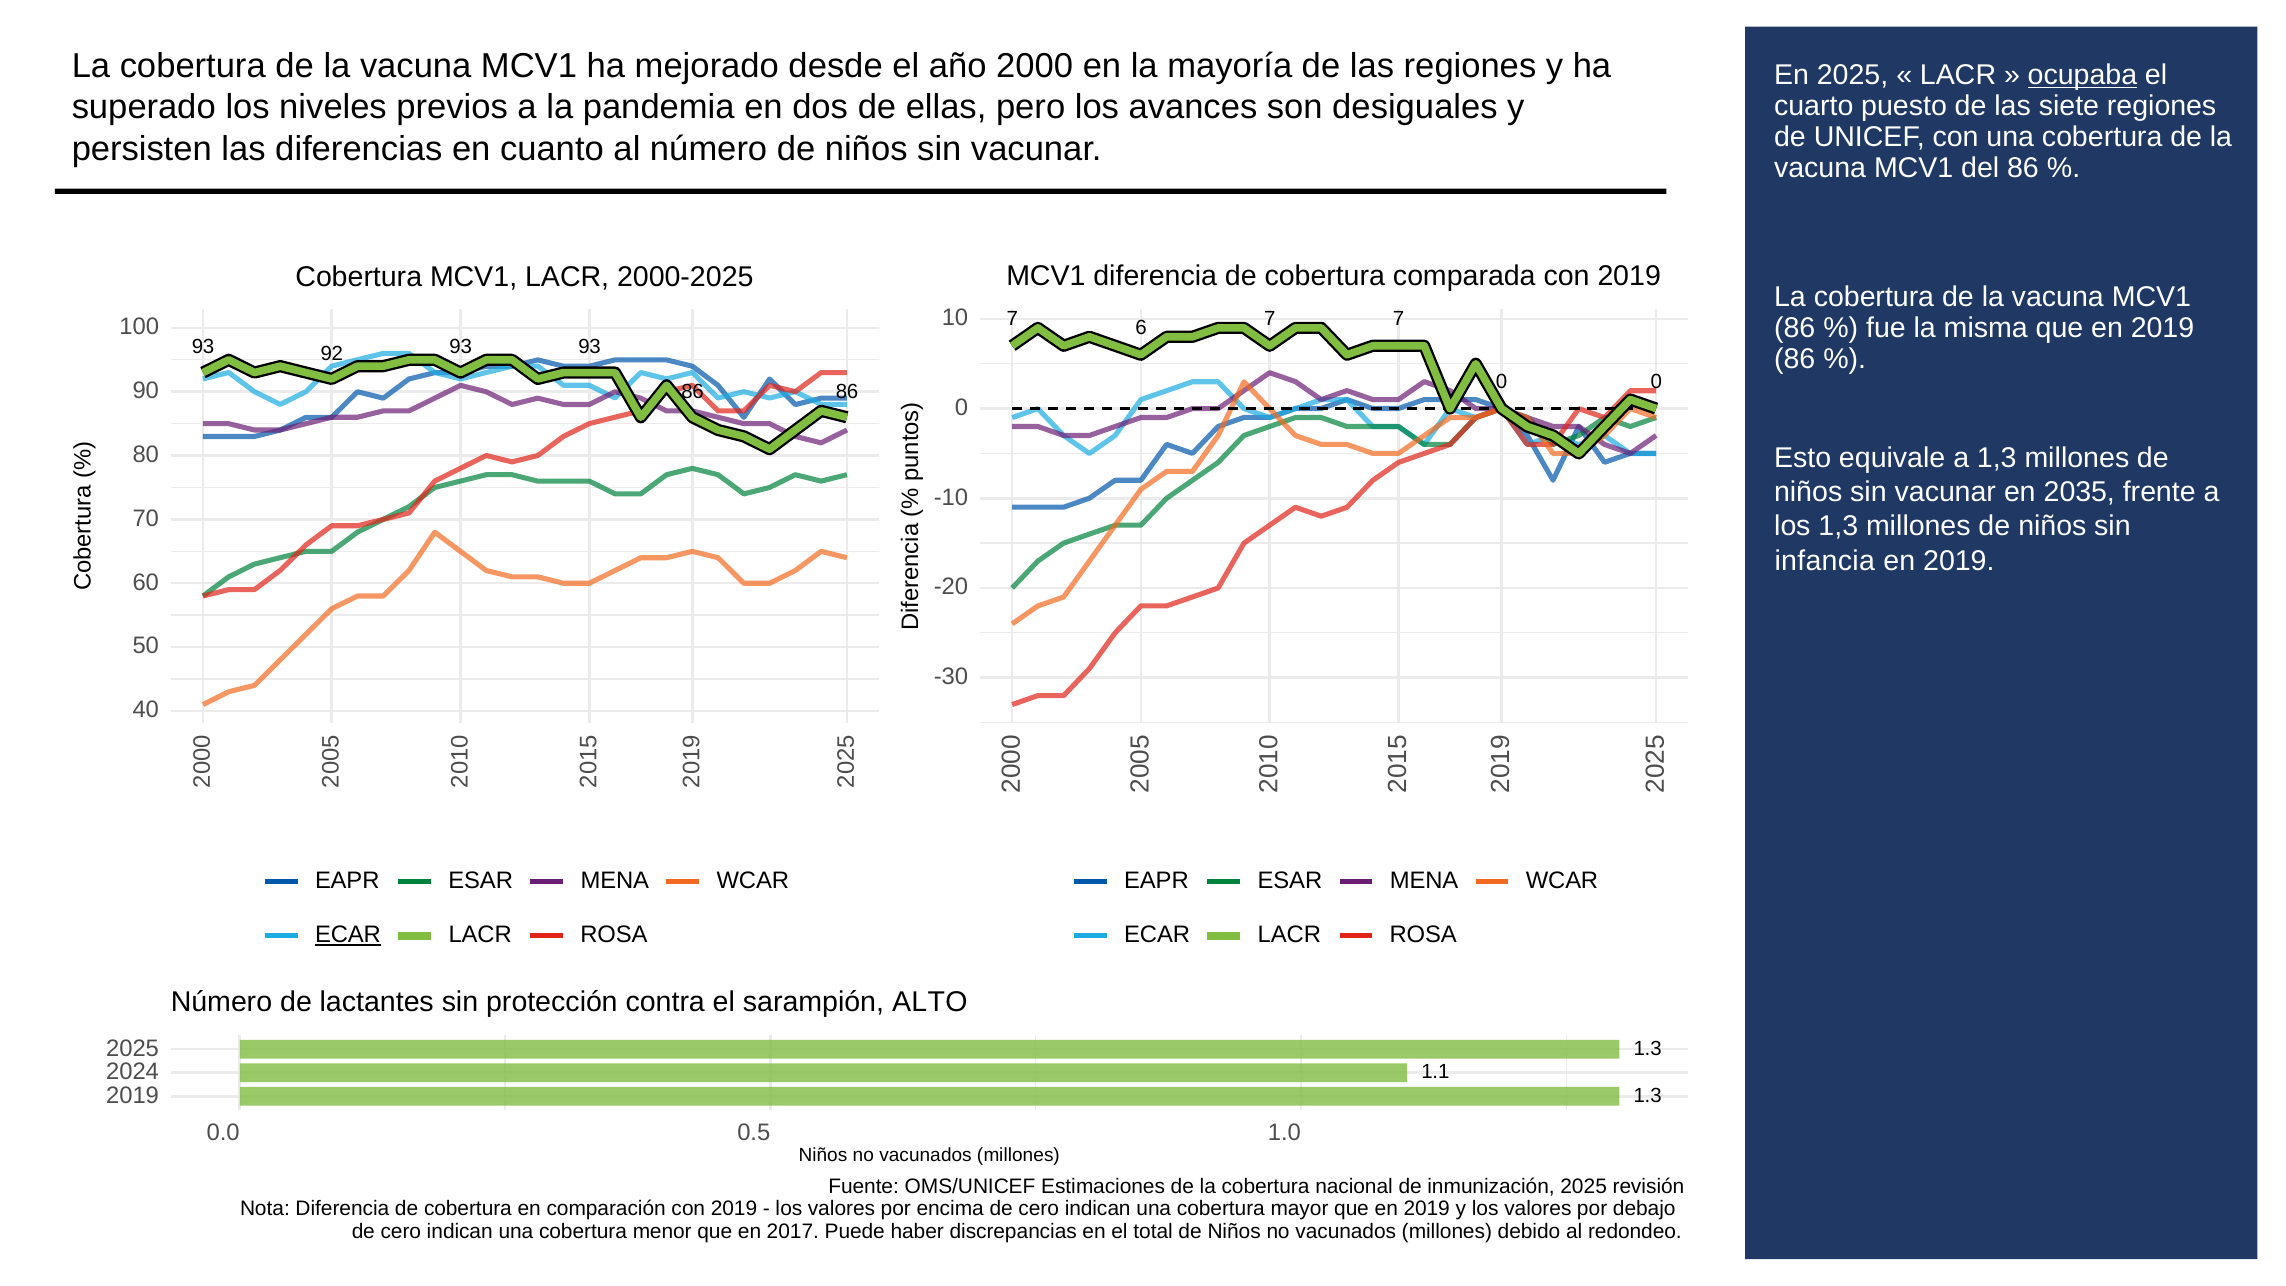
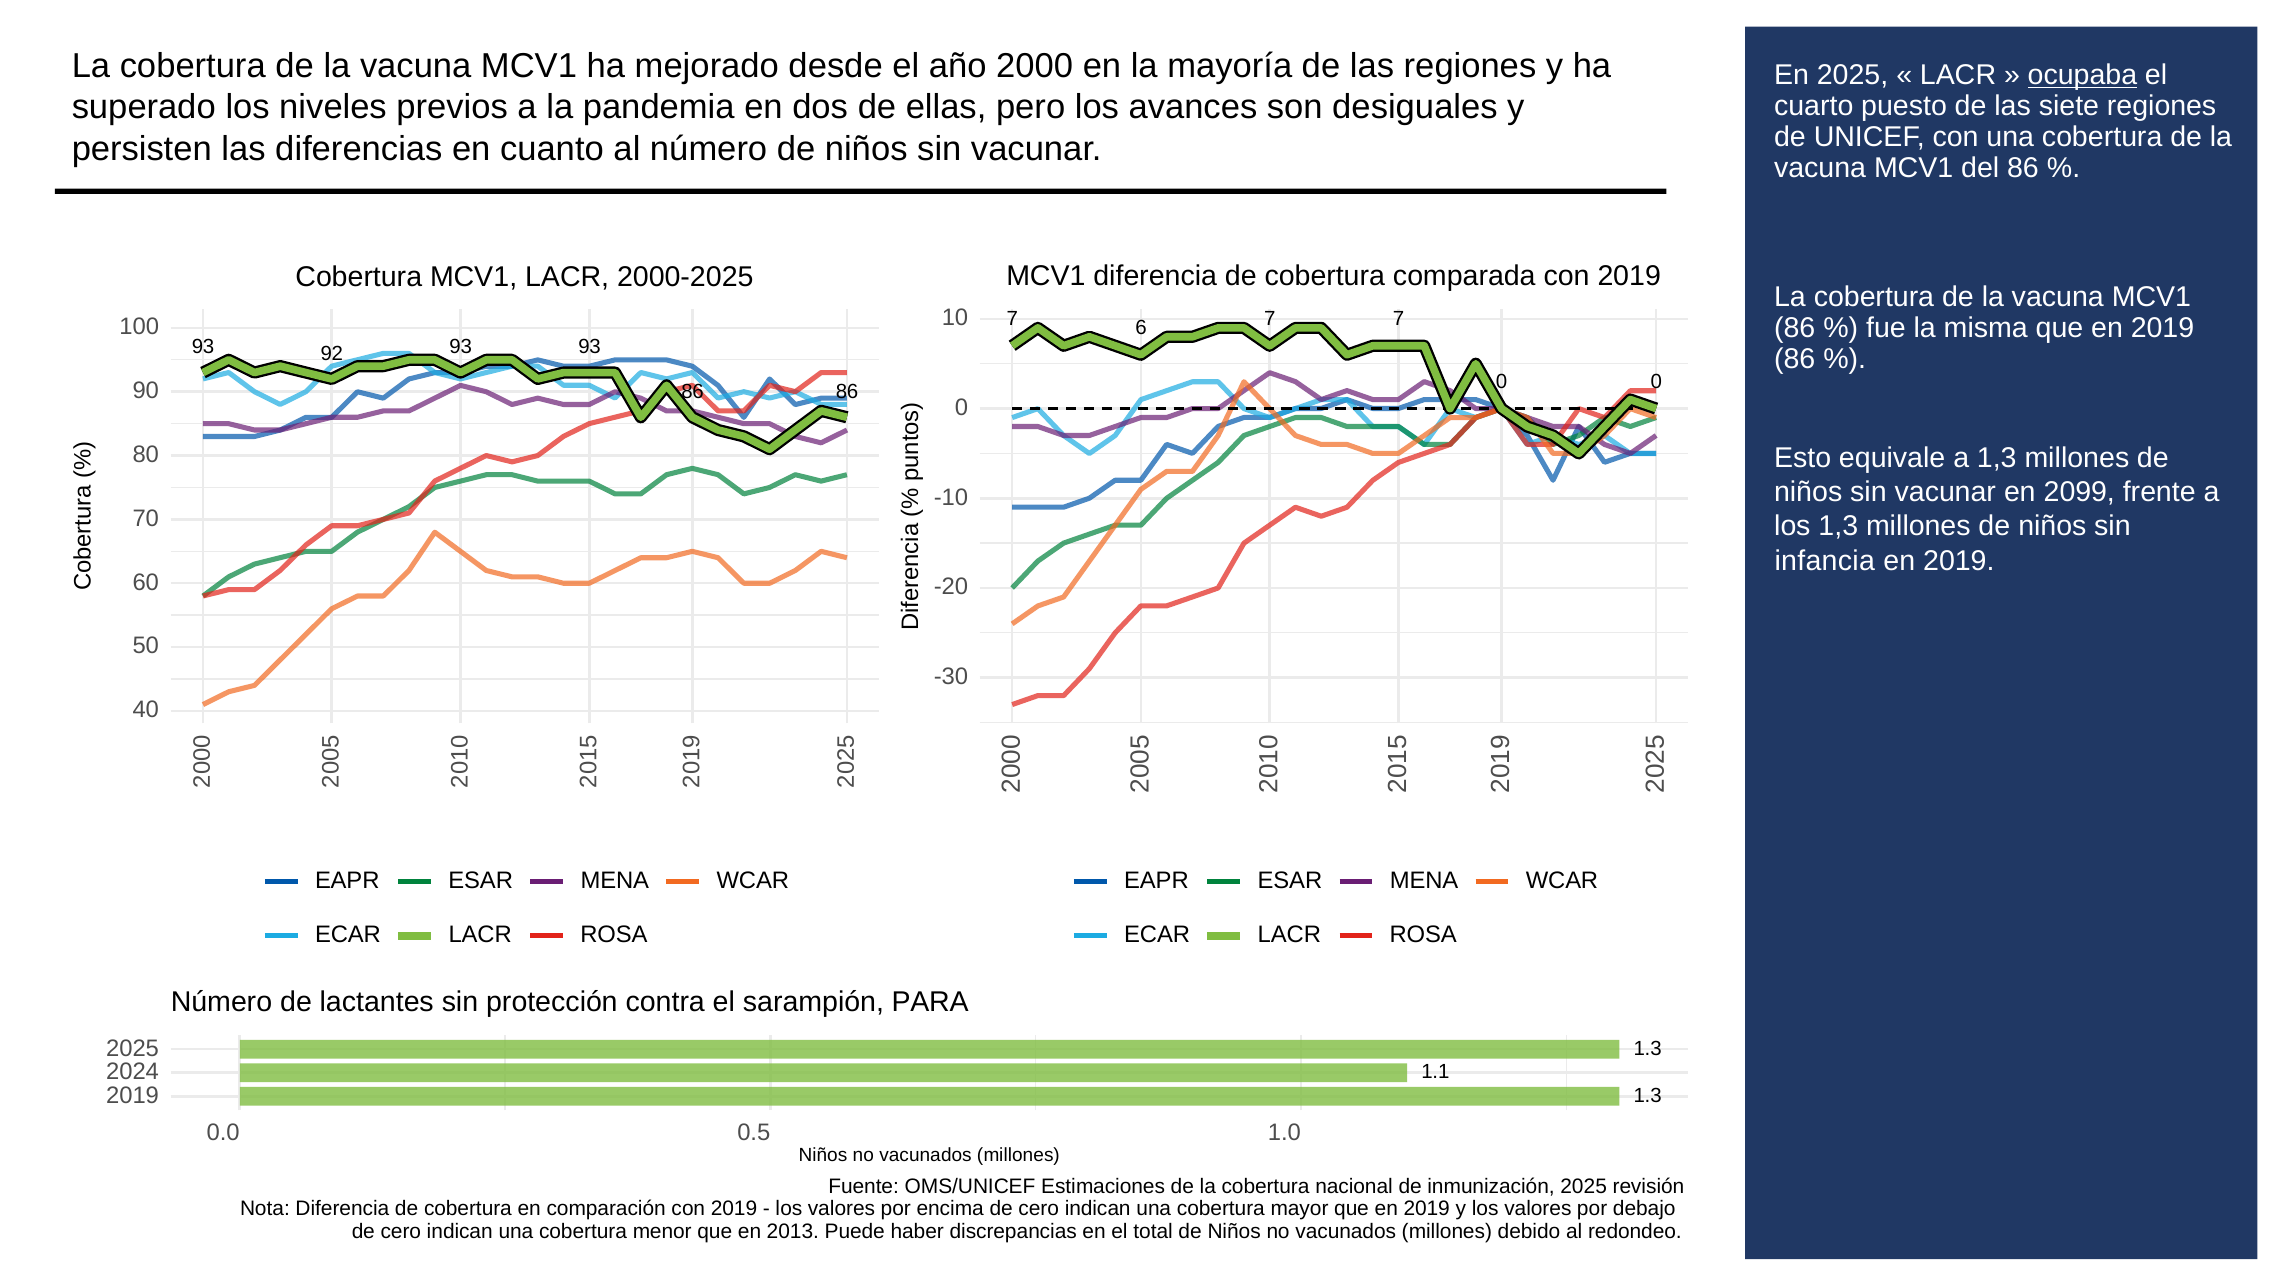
2035: 2035 -> 2099 (2079, 492)
ECAR underline: present -> none (348, 935)
ALTO: ALTO -> PARA (930, 1002)
2017: 2017 -> 2013 (793, 1231)
